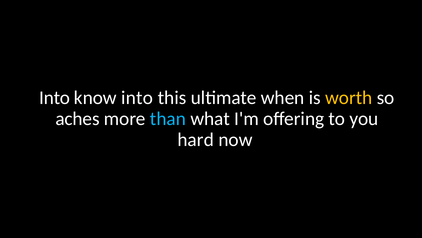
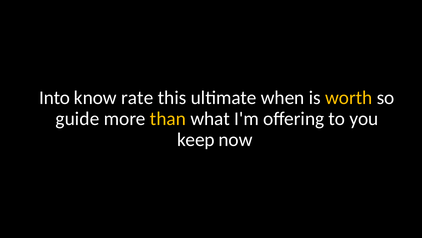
know into: into -> rate (137, 97)
aches: aches -> guide (77, 118)
than colour: light blue -> yellow (168, 118)
hard: hard -> keep (196, 139)
